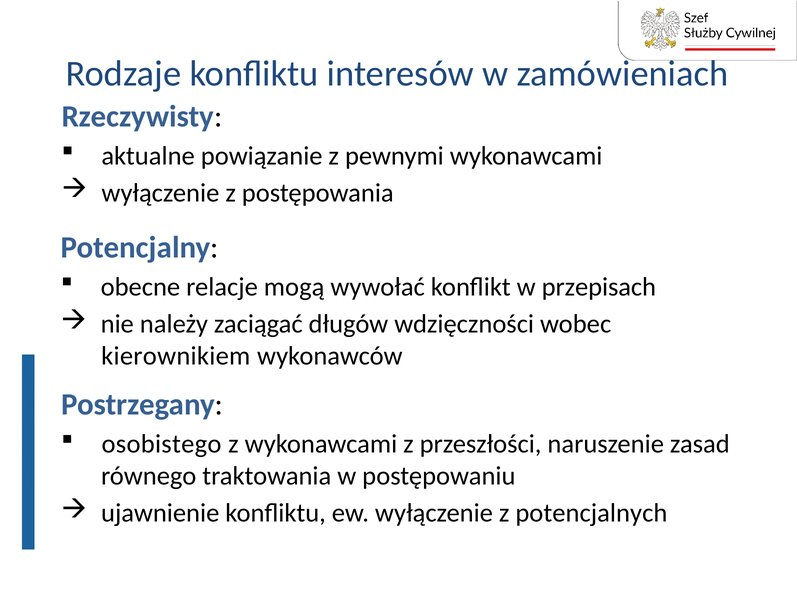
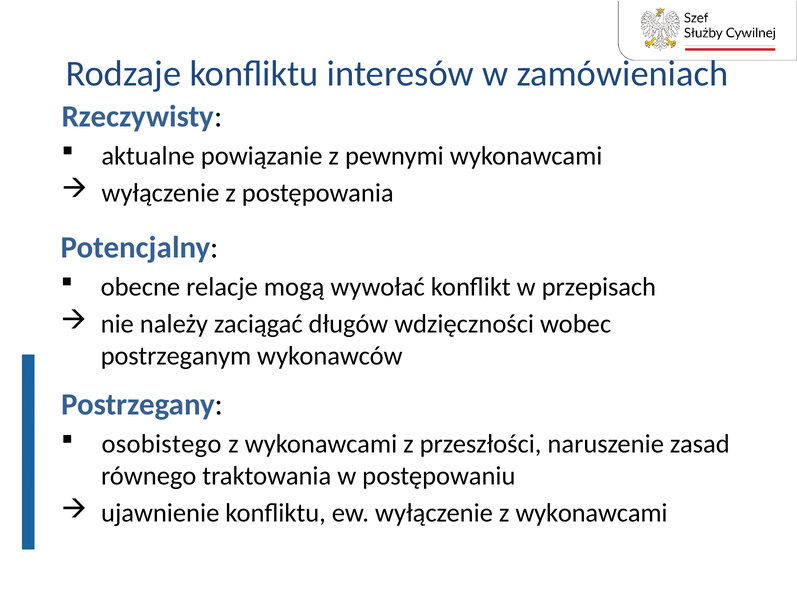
kierownikiem: kierownikiem -> postrzeganym (176, 356)
wyłączenie z potencjalnych: potencjalnych -> wykonawcami (591, 514)
